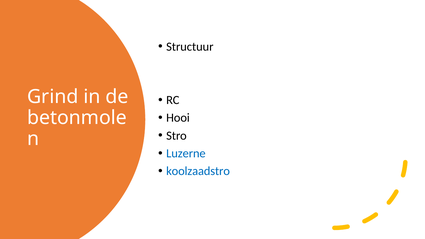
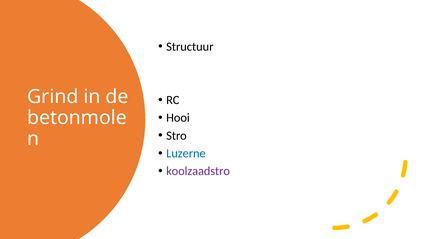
koolzaadstro colour: blue -> purple (198, 171)
